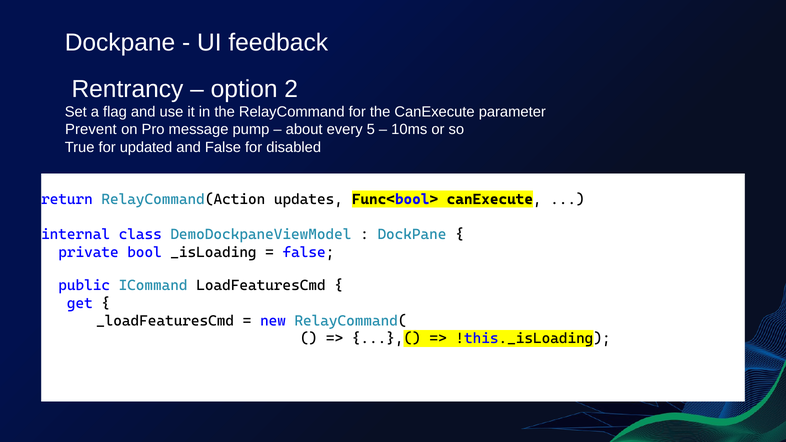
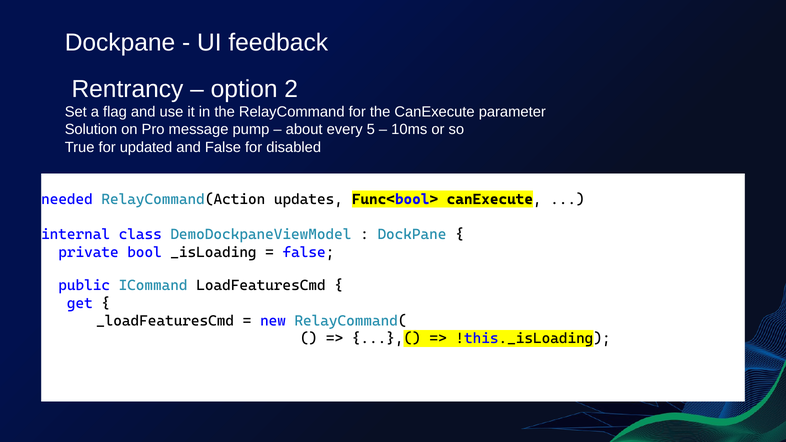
Prevent: Prevent -> Solution (91, 130)
return: return -> needed (67, 199)
